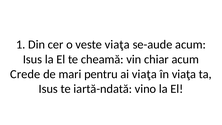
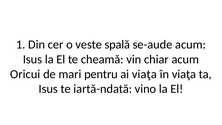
veste viaţa: viaţa -> spală (117, 44)
Crede: Crede -> Oricui (25, 74)
